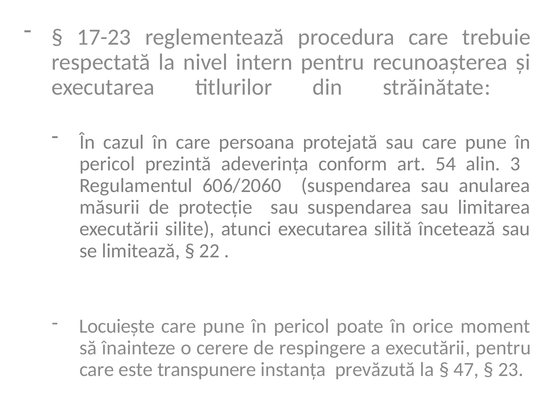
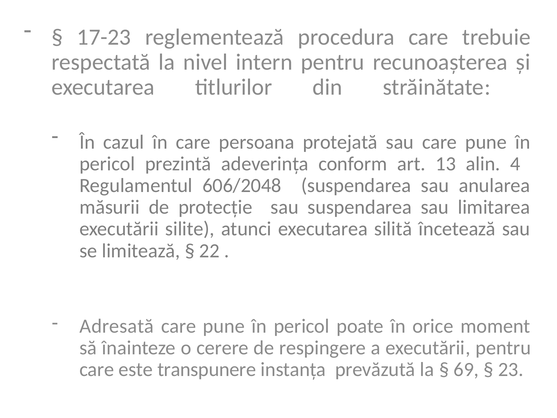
54: 54 -> 13 (446, 164)
3: 3 -> 4 (515, 164)
606/2060: 606/2060 -> 606/2048 (242, 185)
Locuiește: Locuiește -> Adresată (117, 326)
47: 47 -> 69 (466, 369)
